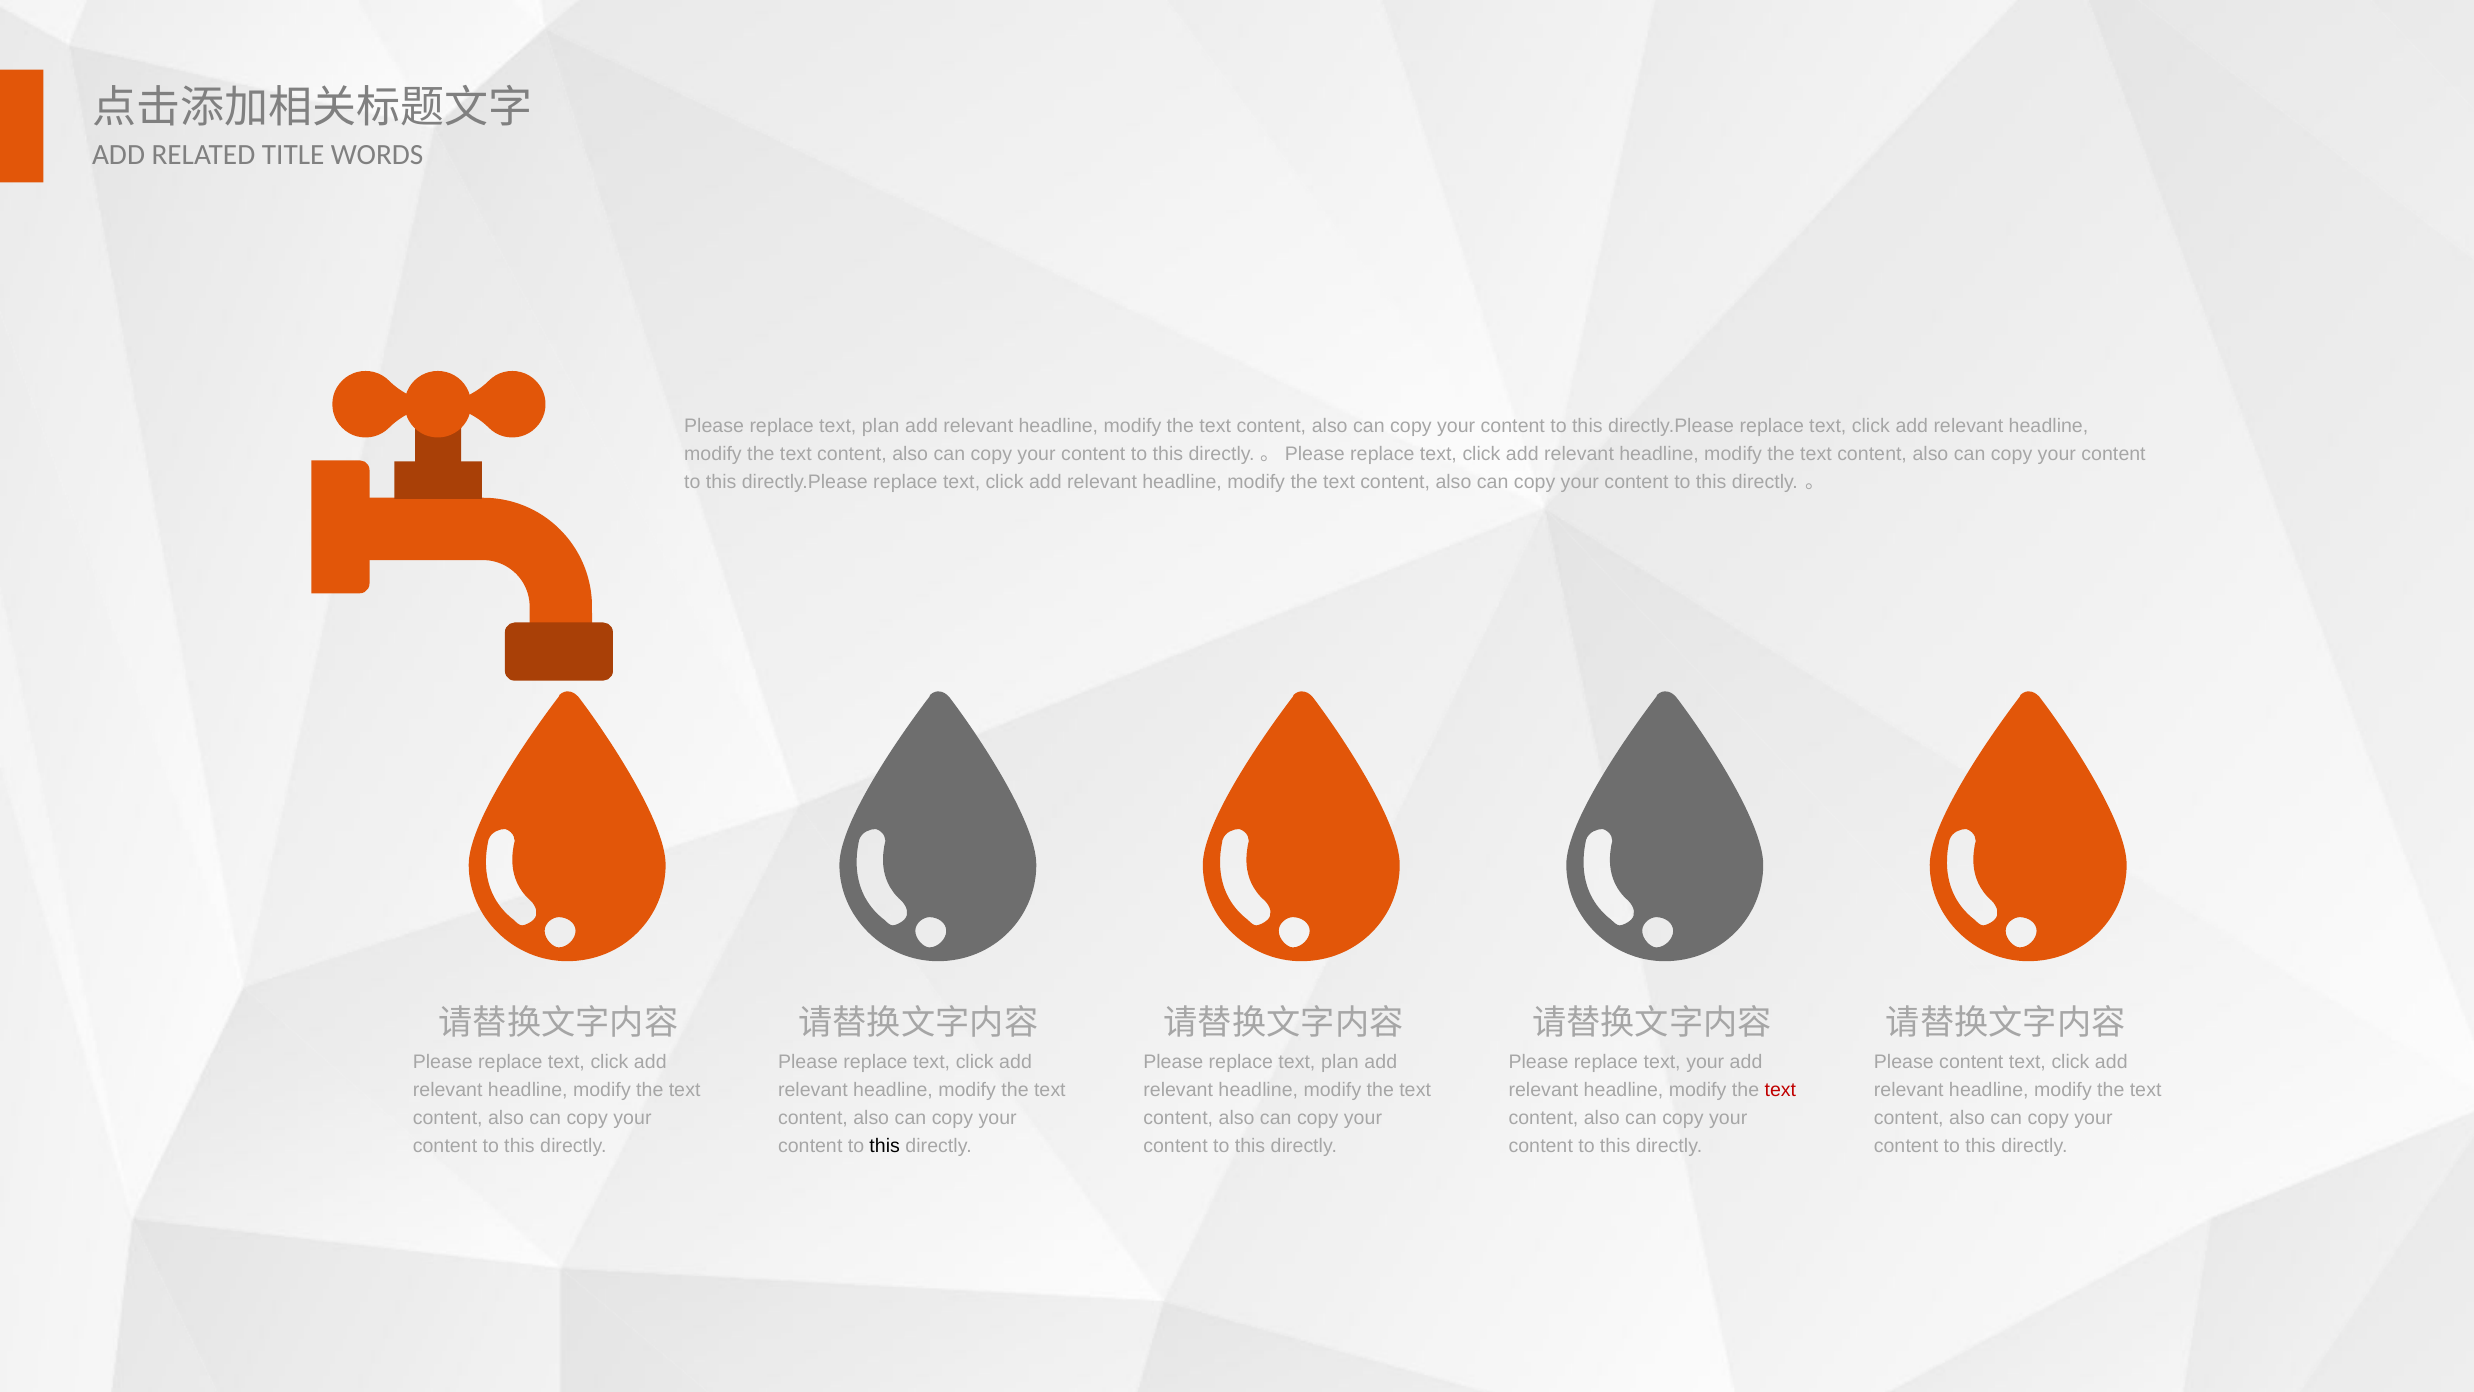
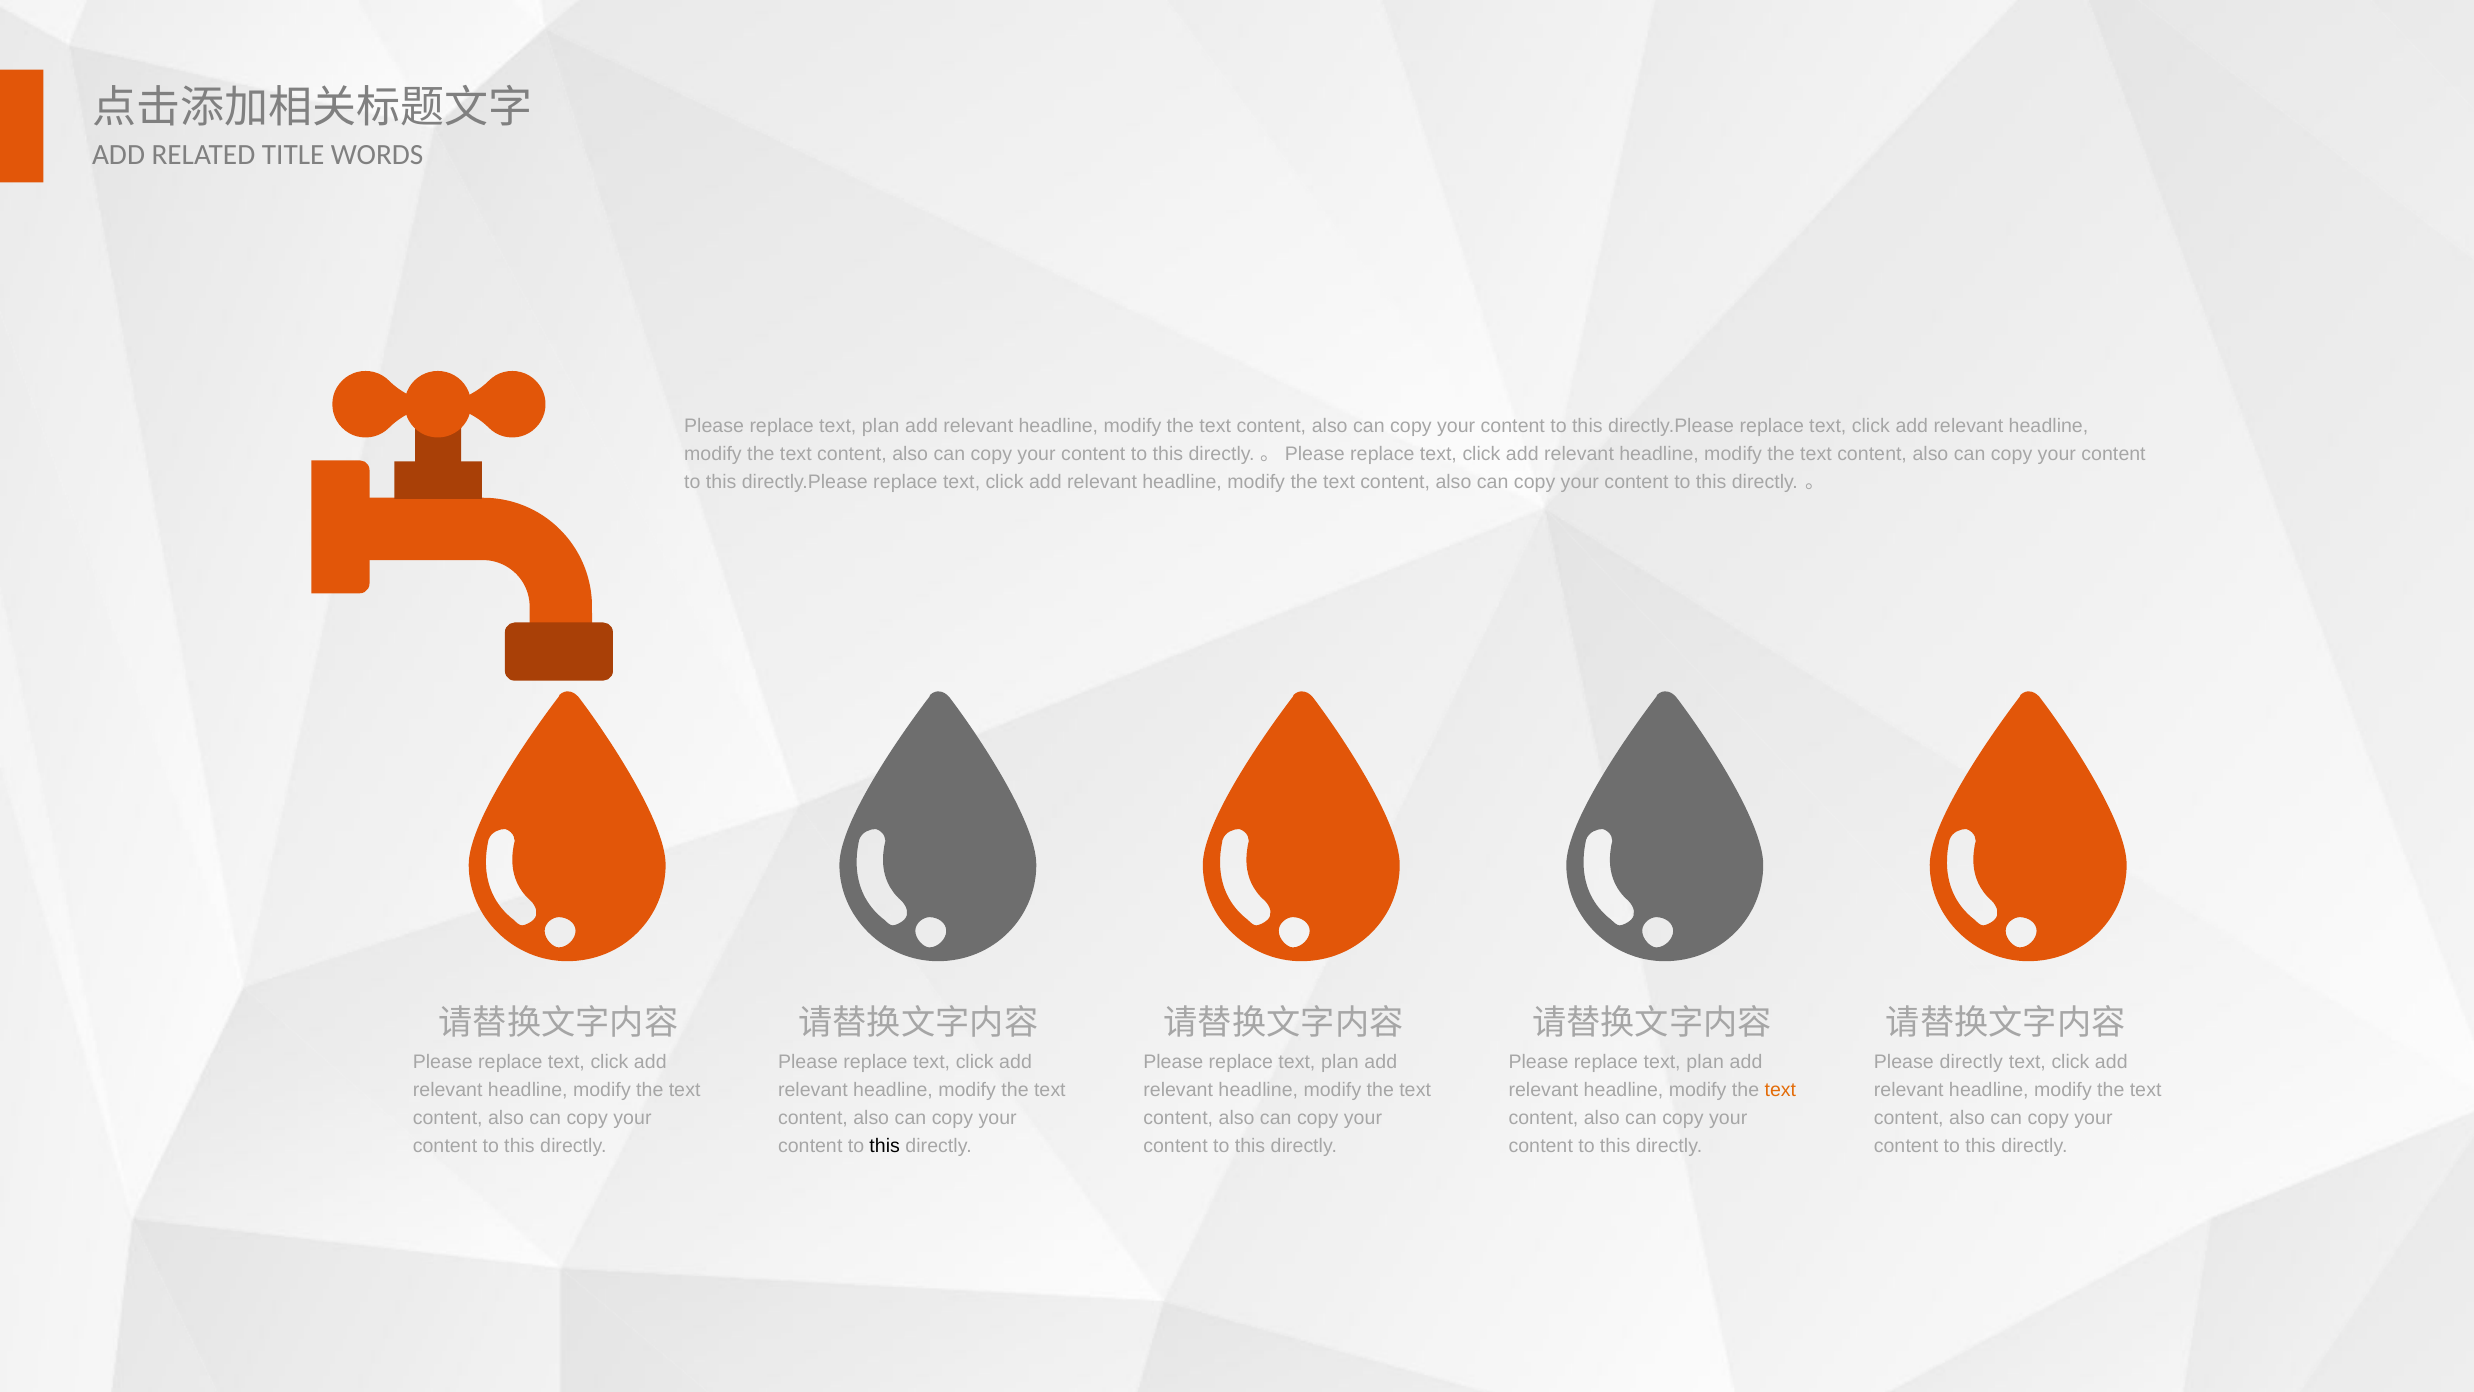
your: your -> plan (1705, 1062)
Please content: content -> directly (1971, 1062)
text colour: red -> orange (1780, 1090)
